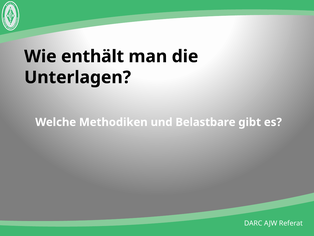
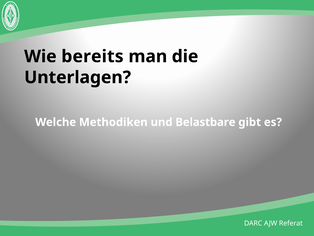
enthält: enthält -> bereits (92, 56)
